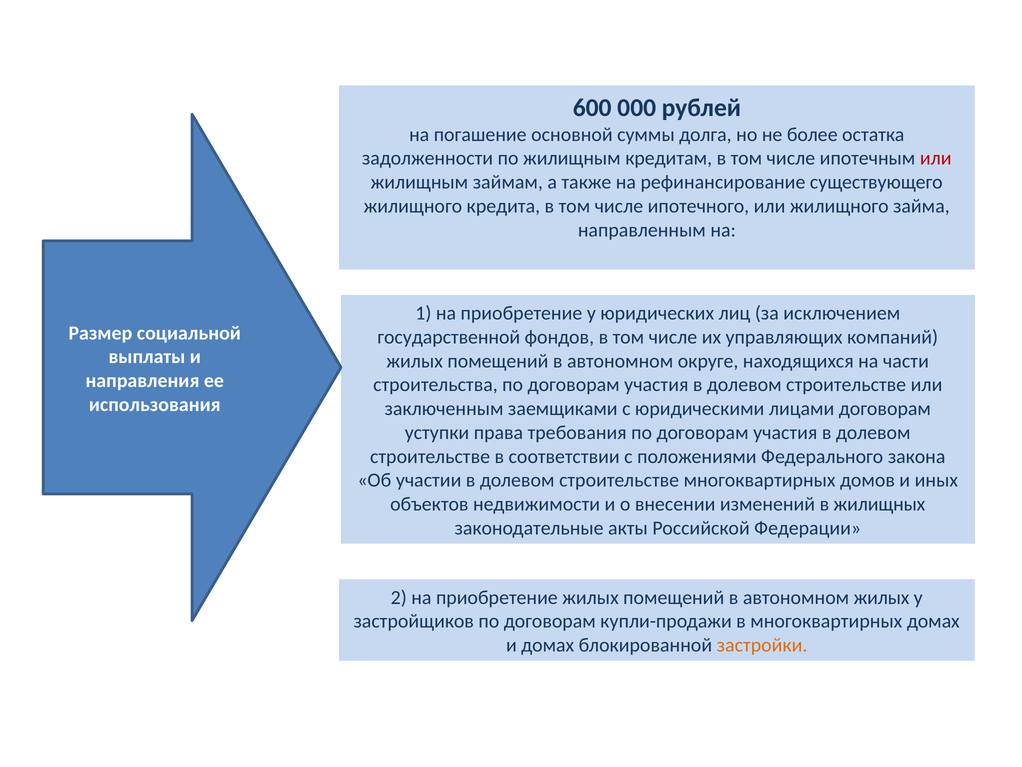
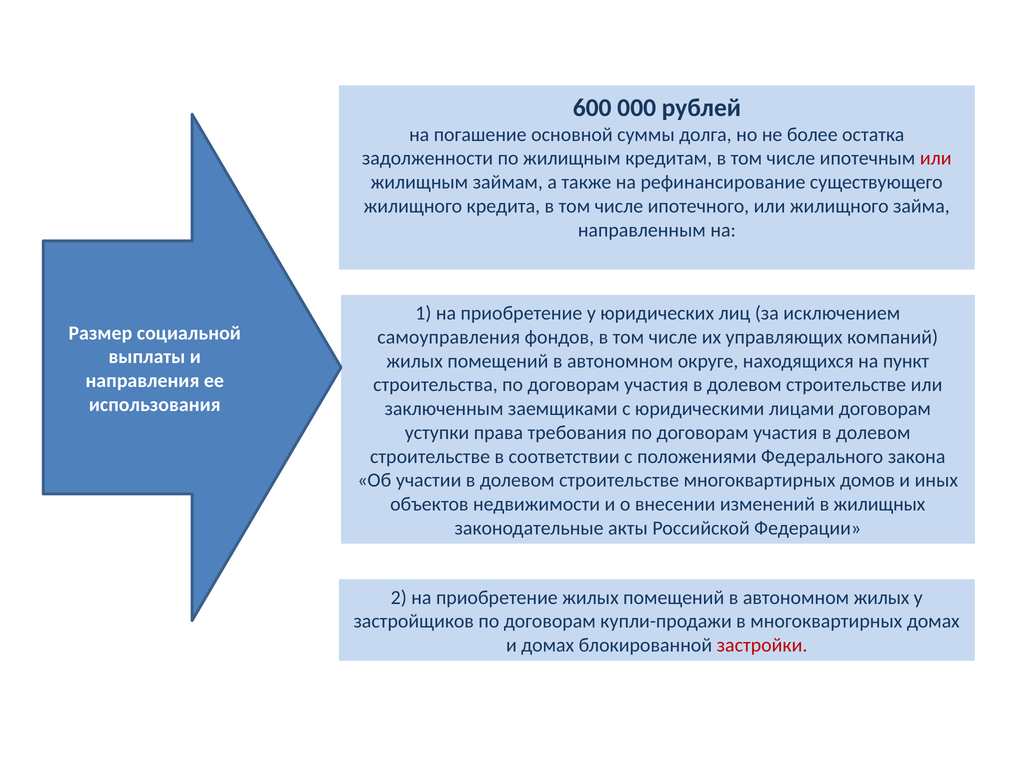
государственной: государственной -> самоуправления (449, 337)
части: части -> пункт (906, 361)
застройки colour: orange -> red (762, 645)
